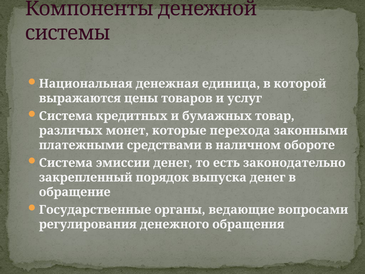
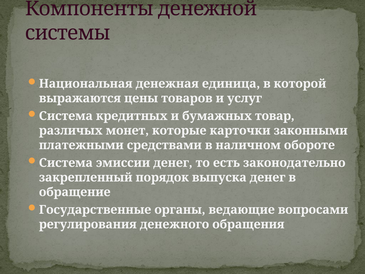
перехода: перехода -> карточки (240, 130)
